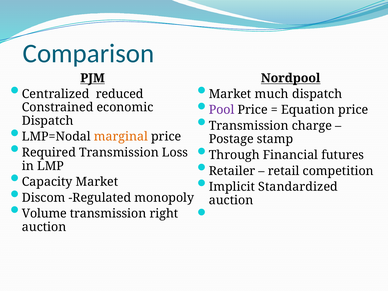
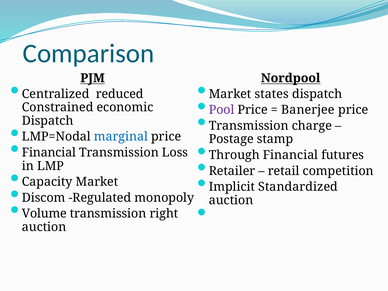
much: much -> states (272, 94)
Equation: Equation -> Banerjee (308, 110)
marginal colour: orange -> blue (121, 137)
Required: Required -> Financial (49, 153)
